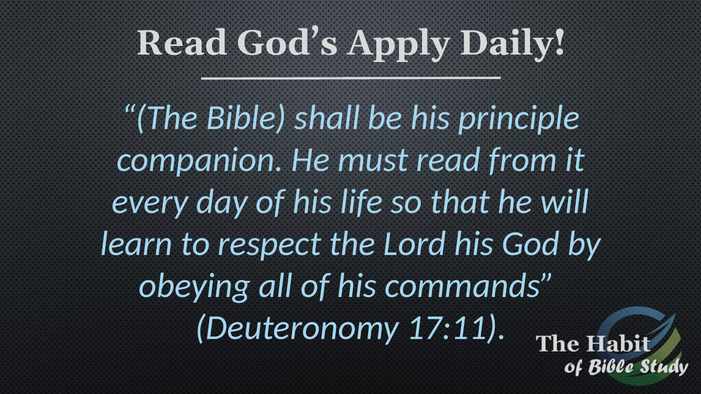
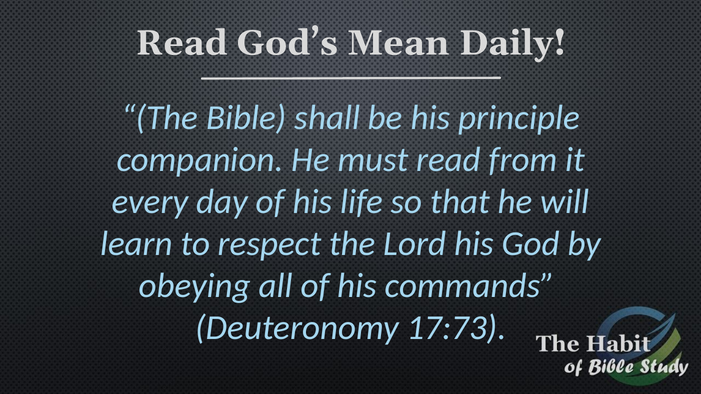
Apply: Apply -> Mean (398, 43)
17:11: 17:11 -> 17:73 (457, 328)
